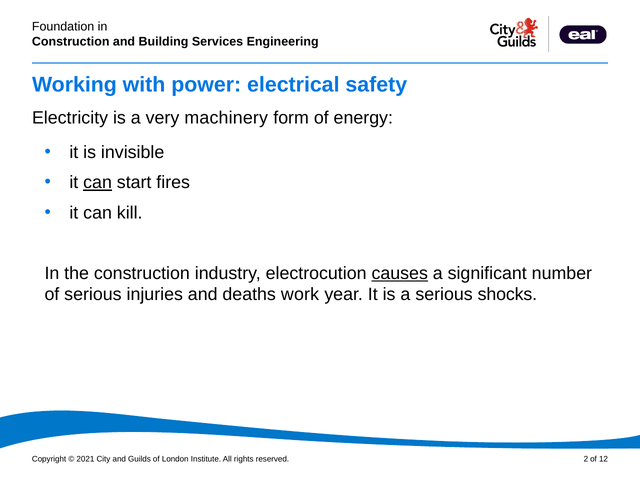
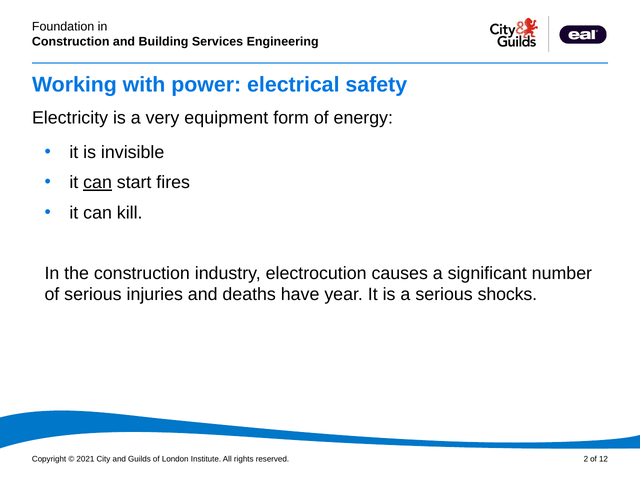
machinery: machinery -> equipment (226, 118)
causes underline: present -> none (400, 273)
work: work -> have (300, 295)
